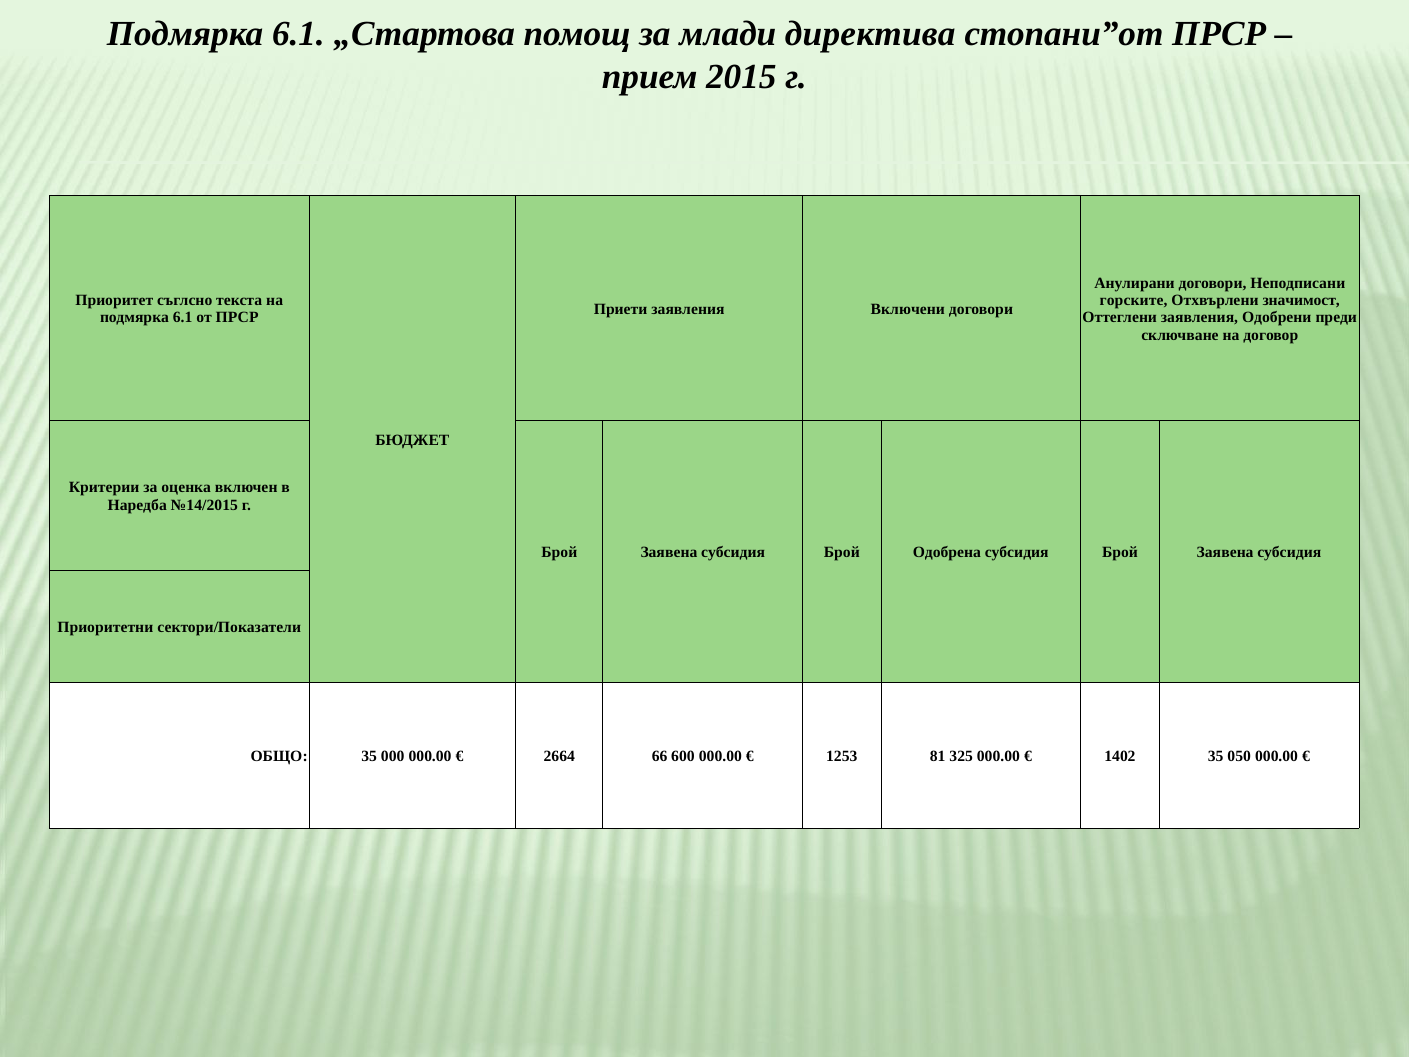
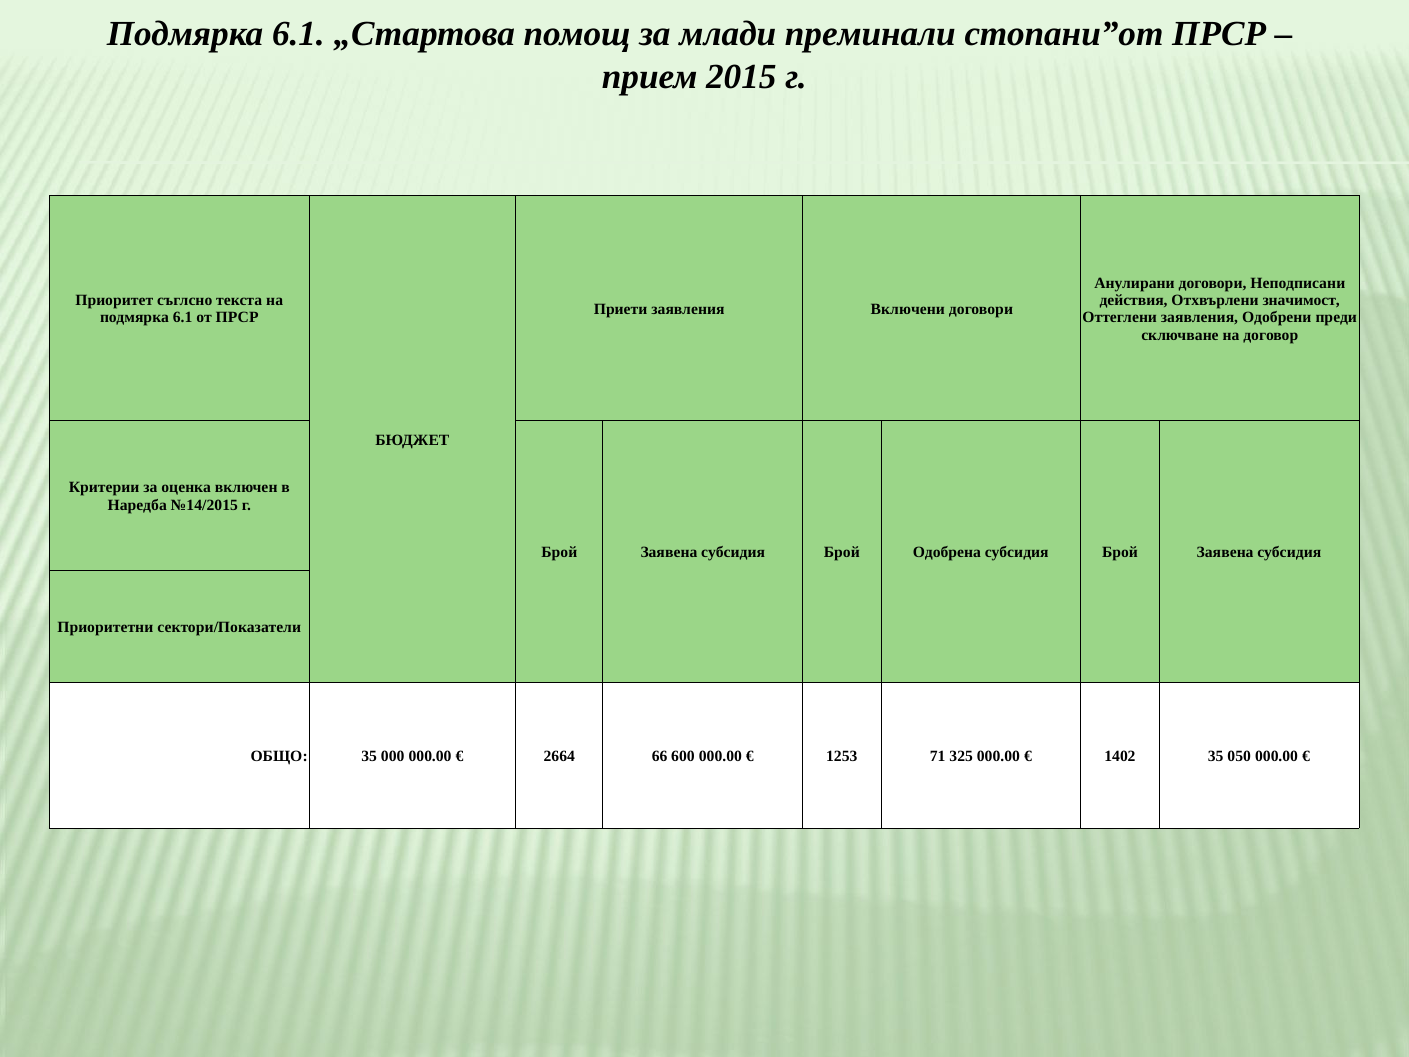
директива: директива -> преминали (870, 34)
горските: горските -> действия (1134, 300)
81: 81 -> 71 (938, 756)
